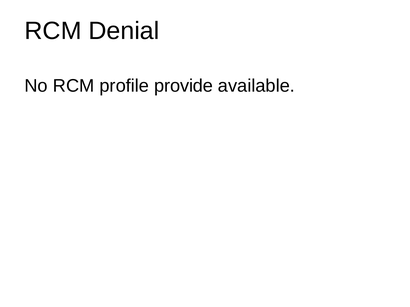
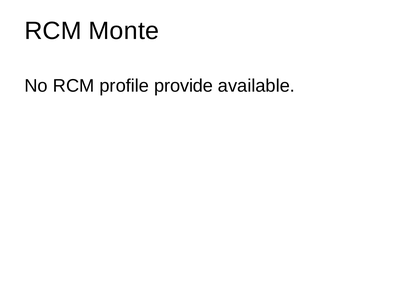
Denial: Denial -> Monte (124, 31)
